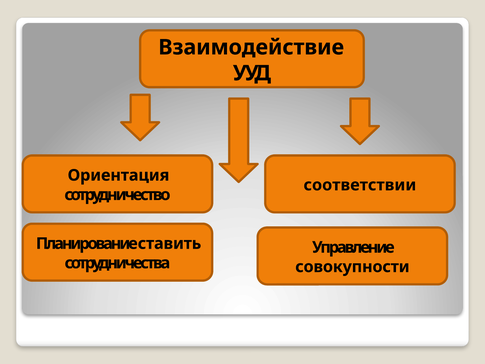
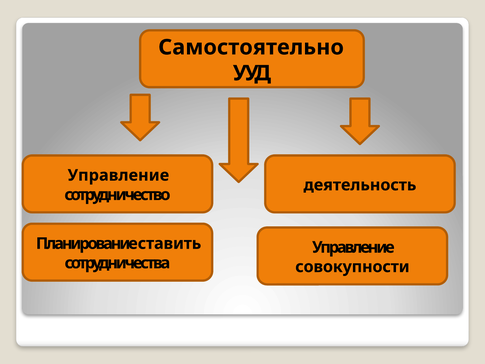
Взаимодействие: Взаимодействие -> Самостоятельно (251, 47)
Ориентация: Ориентация -> Управление (118, 175)
соответствии: соответствии -> деятельность (360, 185)
